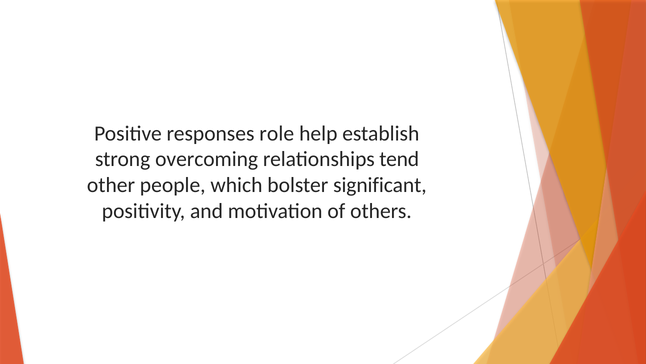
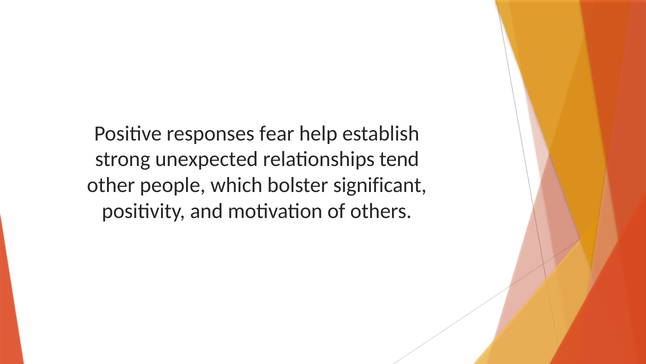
role: role -> fear (277, 133)
overcoming: overcoming -> unexpected (207, 159)
